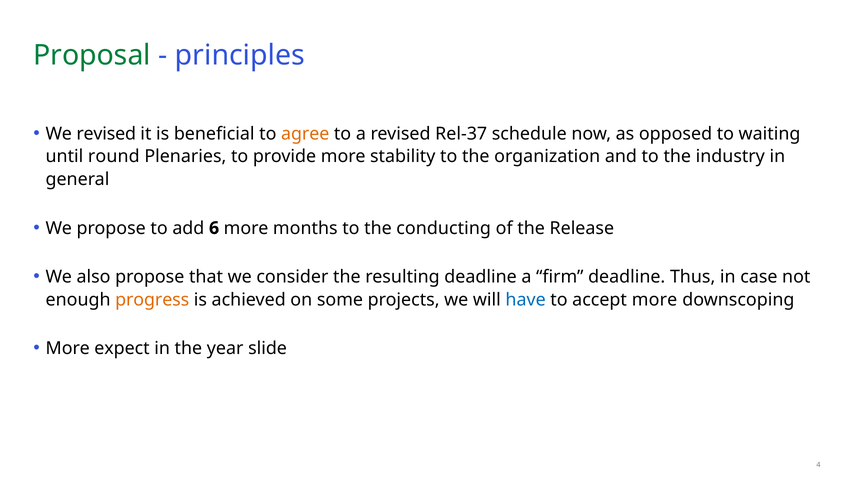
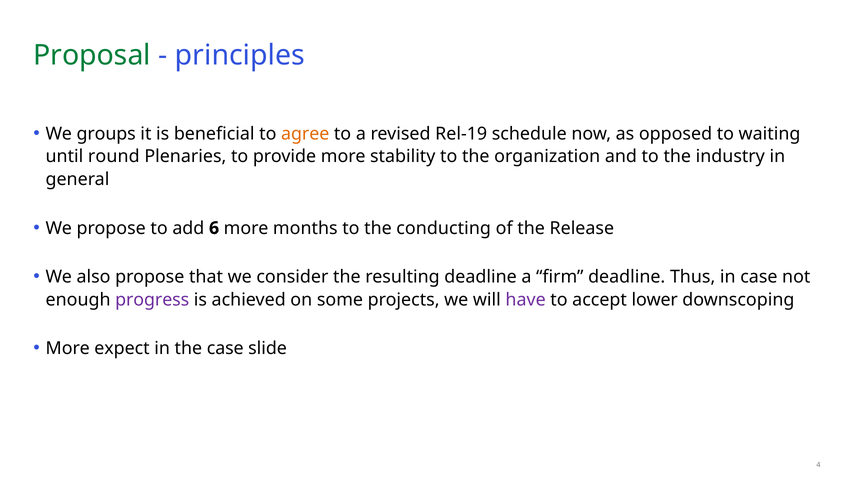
We revised: revised -> groups (106, 134)
Rel-37: Rel-37 -> Rel-19 (461, 134)
progress colour: orange -> purple (152, 299)
have colour: blue -> purple (526, 299)
accept more: more -> lower (655, 299)
the year: year -> case (225, 348)
